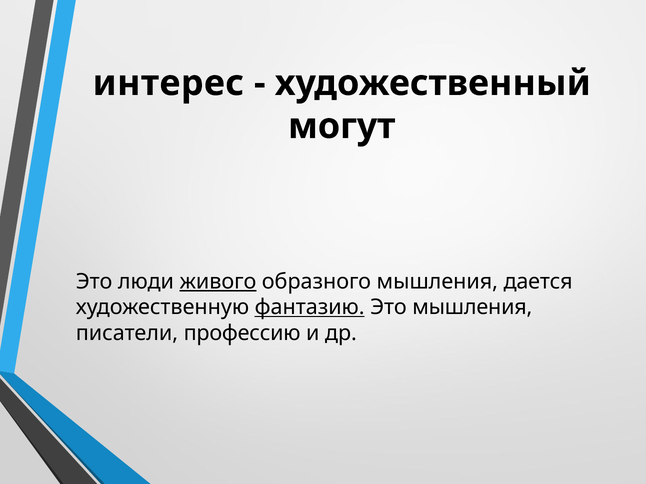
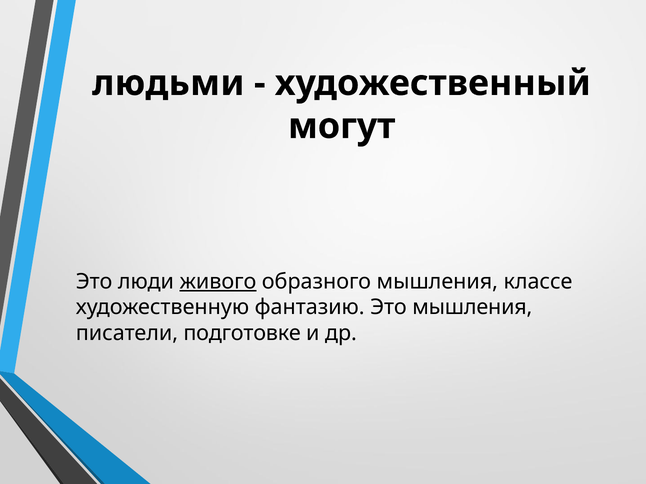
интерес: интерес -> людьми (168, 83)
дается: дается -> классе (538, 282)
фантазию underline: present -> none (310, 308)
профессию: профессию -> подготовке (242, 333)
